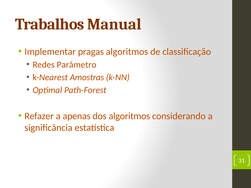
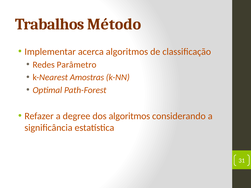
Manual: Manual -> Método (114, 24)
pragas: pragas -> acerca (91, 52)
apenas: apenas -> degree (77, 116)
